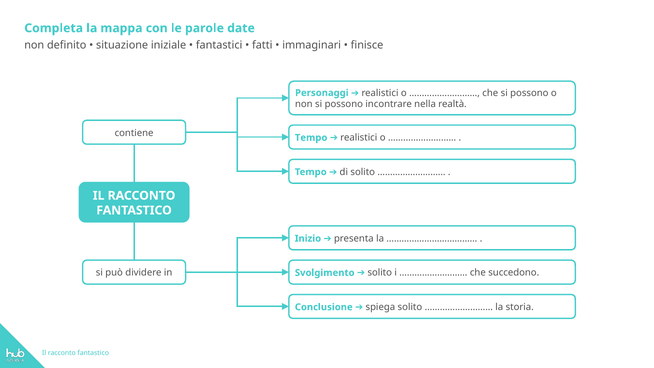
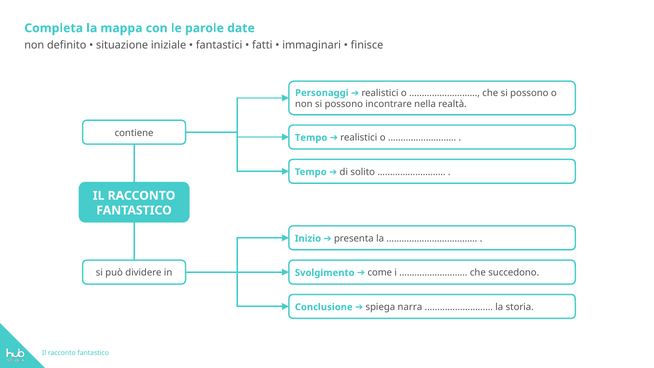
solito: solito -> come (380, 273)
spiega solito: solito -> narra (410, 307)
